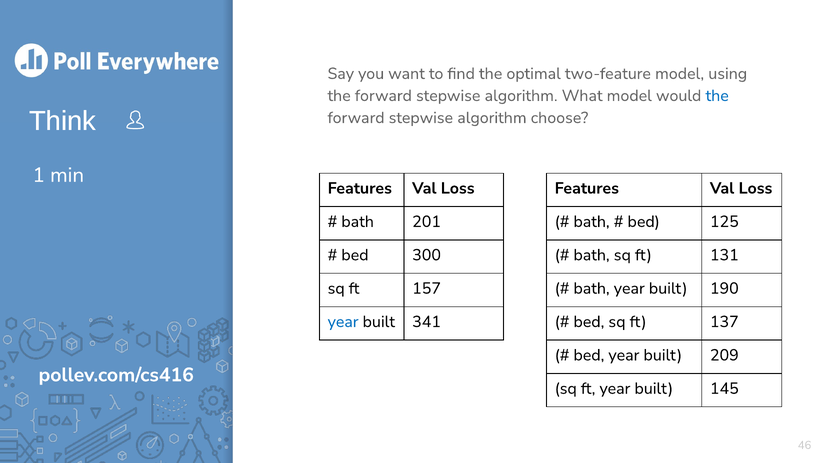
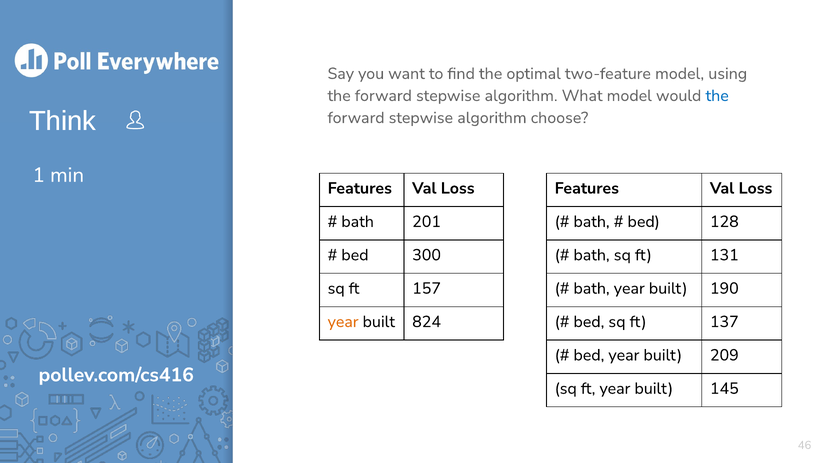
125: 125 -> 128 (724, 222)
year colour: blue -> orange (343, 322)
341: 341 -> 824 (427, 322)
